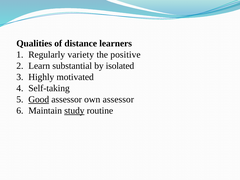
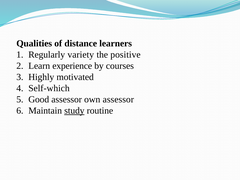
substantial: substantial -> experience (72, 66)
isolated: isolated -> courses (120, 66)
Self-taking: Self-taking -> Self-which (49, 88)
Good underline: present -> none (39, 99)
